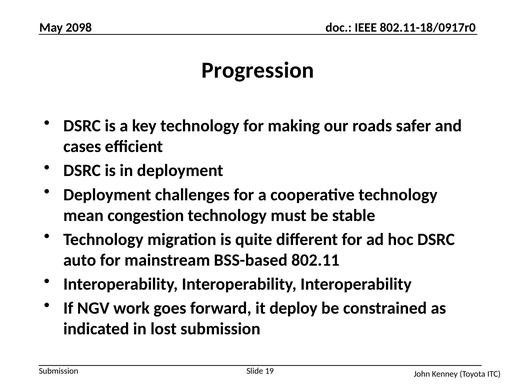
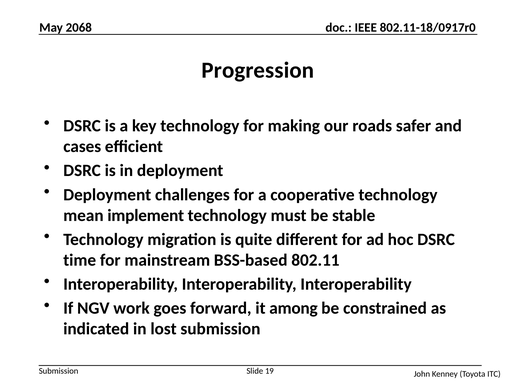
2098: 2098 -> 2068 (79, 28)
congestion: congestion -> implement (146, 215)
auto: auto -> time (80, 260)
deploy: deploy -> among (294, 308)
